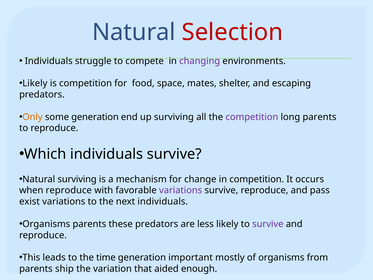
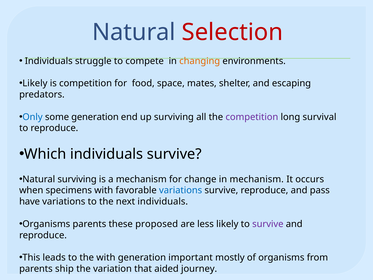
changing colour: purple -> orange (200, 61)
Only colour: orange -> blue (32, 117)
long parents: parents -> survival (320, 117)
in competition: competition -> mechanism (257, 179)
when reproduce: reproduce -> specimens (69, 190)
variations colour: purple -> blue (181, 190)
exist: exist -> have (30, 201)
these predators: predators -> proposed (157, 224)
the time: time -> with (106, 257)
enough: enough -> journey (199, 269)
